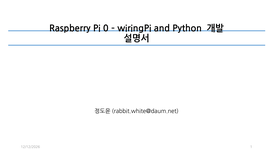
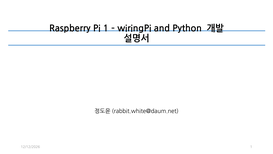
Pi 0: 0 -> 1 (106, 28)
